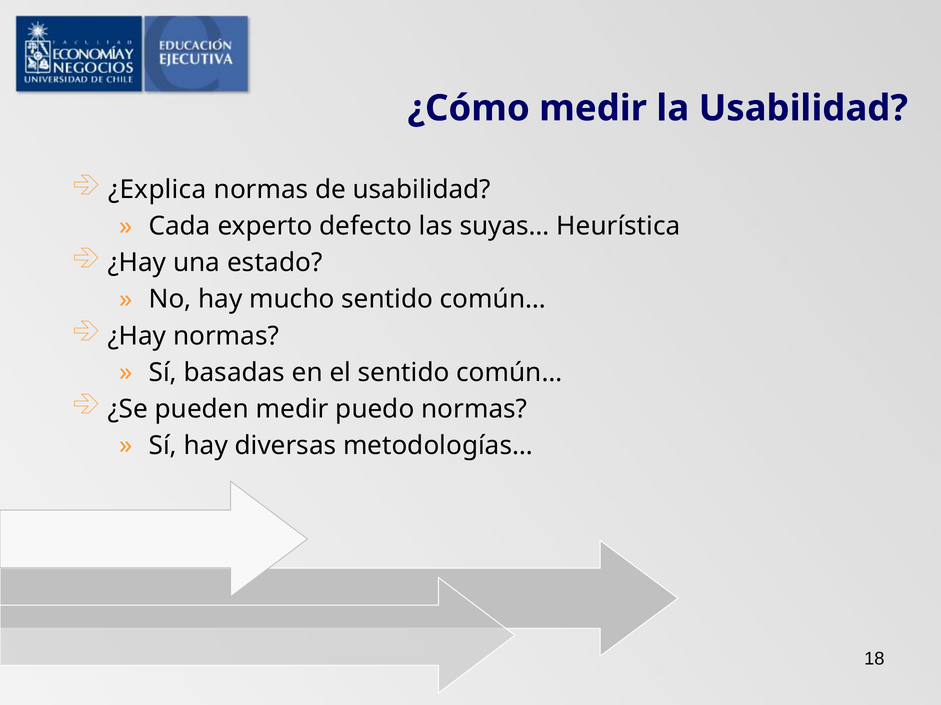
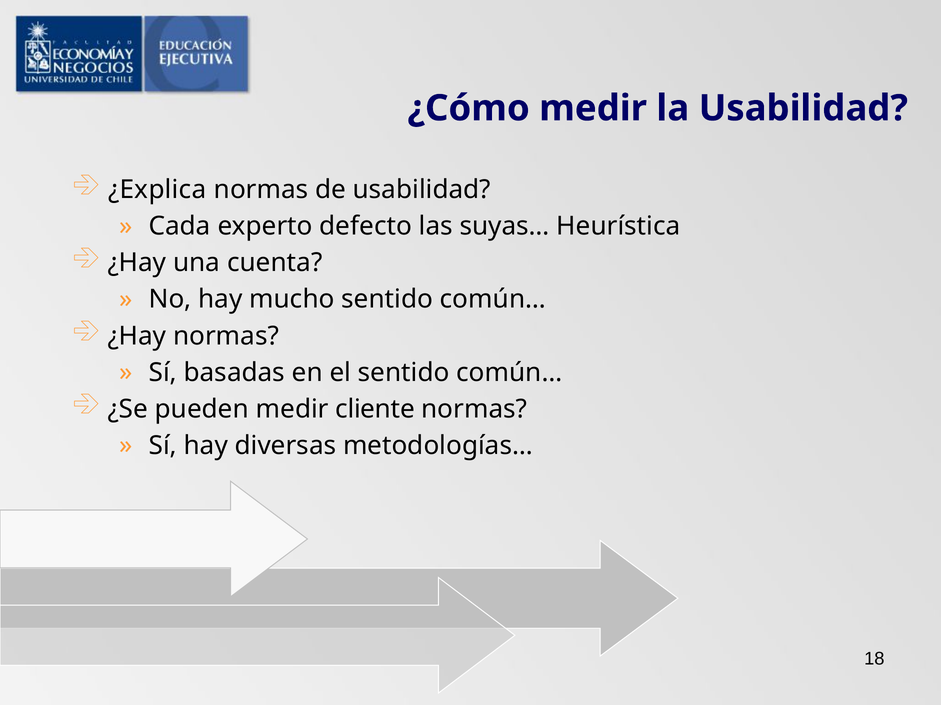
estado: estado -> cuenta (275, 263)
puedo: puedo -> cliente (375, 409)
